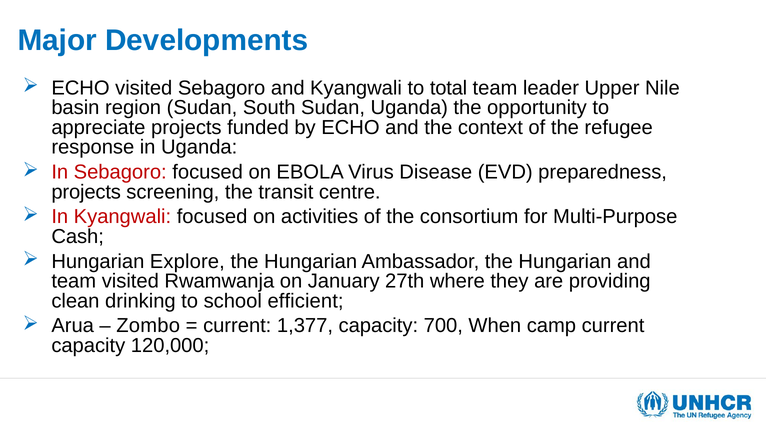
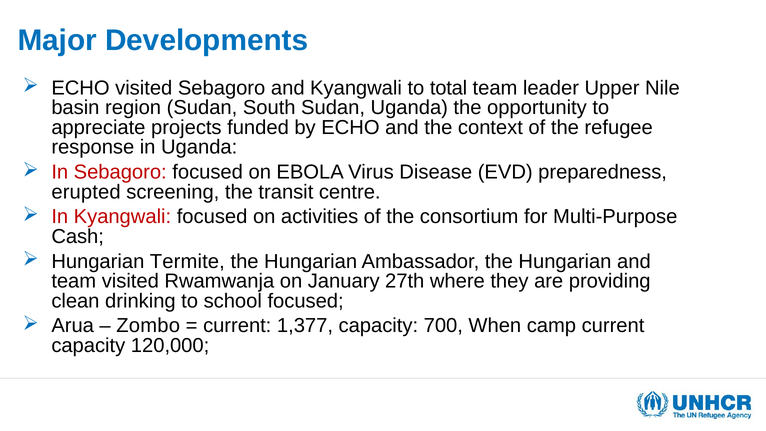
projects: projects -> erupted (86, 192)
Explore: Explore -> Termite (187, 261)
school efficient: efficient -> focused (306, 301)
